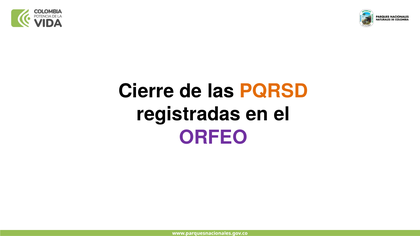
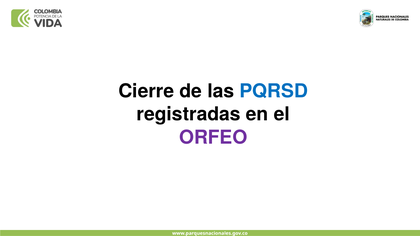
PQRSD colour: orange -> blue (274, 91)
